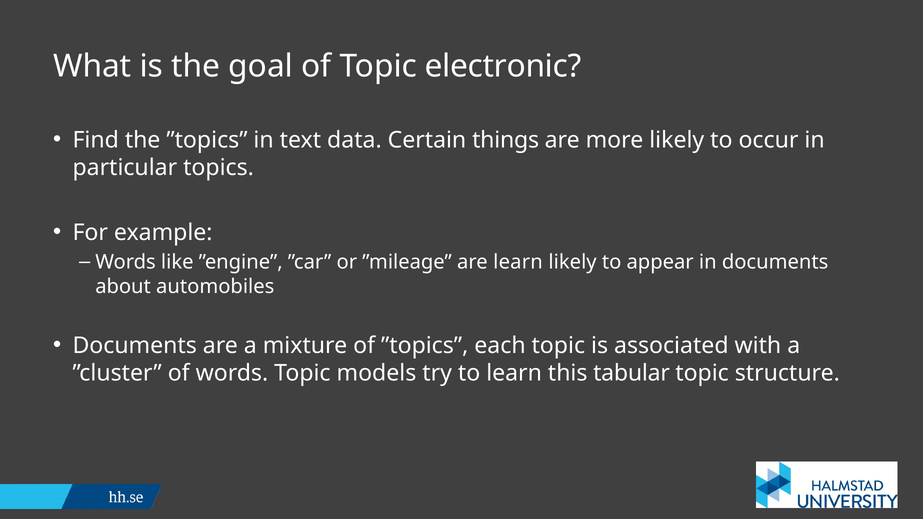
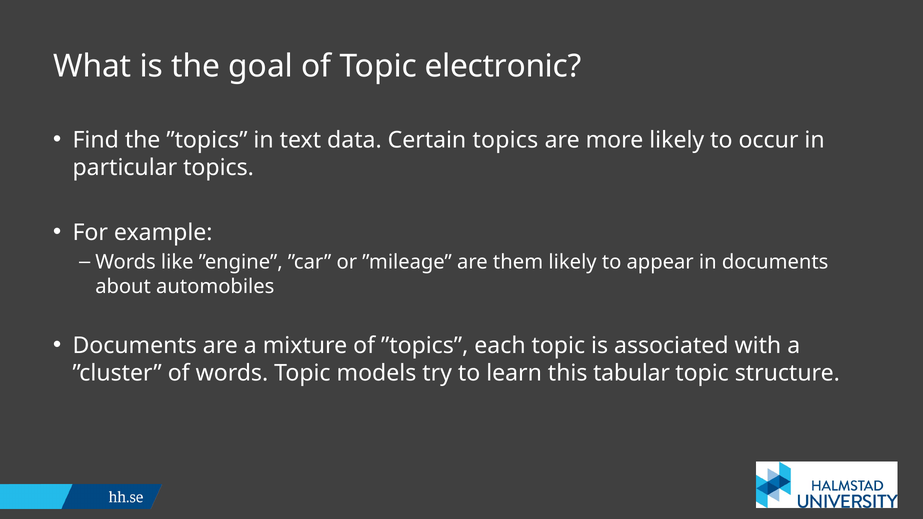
Certain things: things -> topics (505, 140)
are learn: learn -> them (518, 262)
